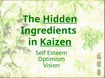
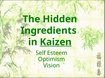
Hidden underline: present -> none (60, 19)
